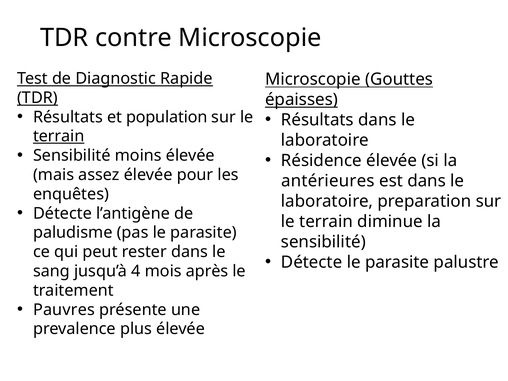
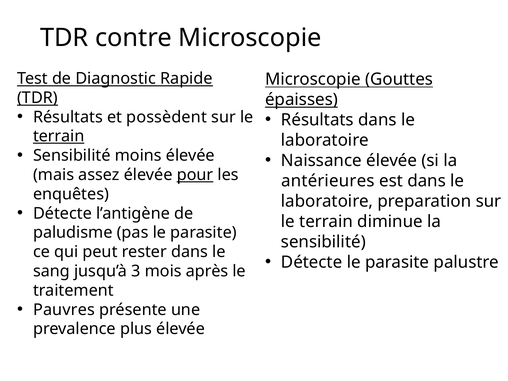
population: population -> possèdent (167, 117)
Résidence: Résidence -> Naissance (321, 160)
pour underline: none -> present (195, 175)
4: 4 -> 3 (136, 271)
